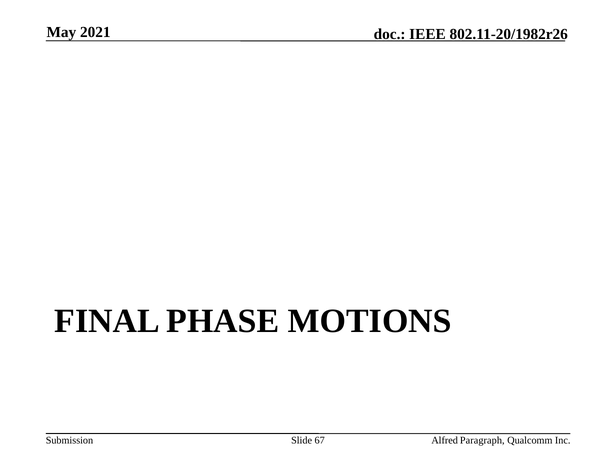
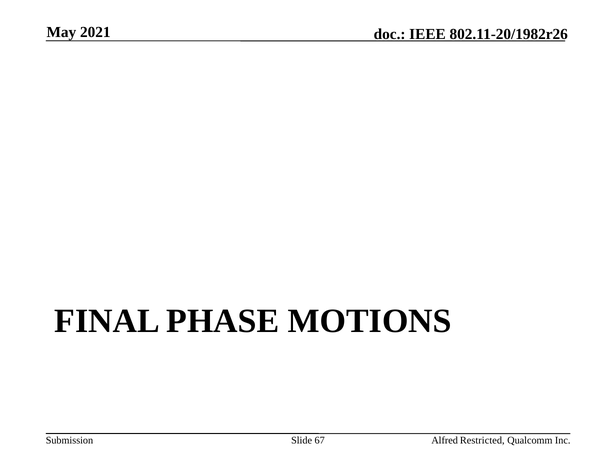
Paragraph: Paragraph -> Restricted (482, 439)
